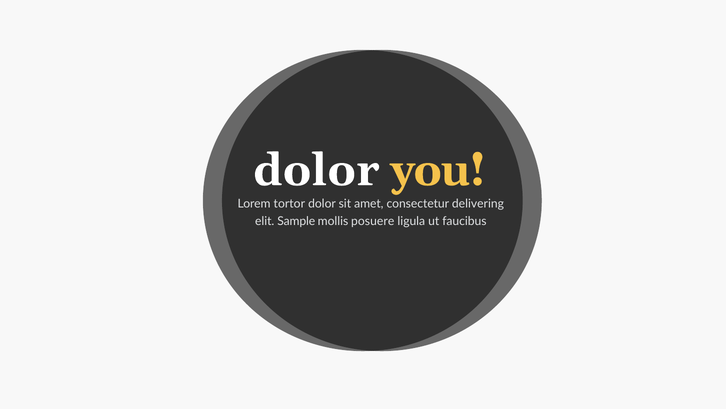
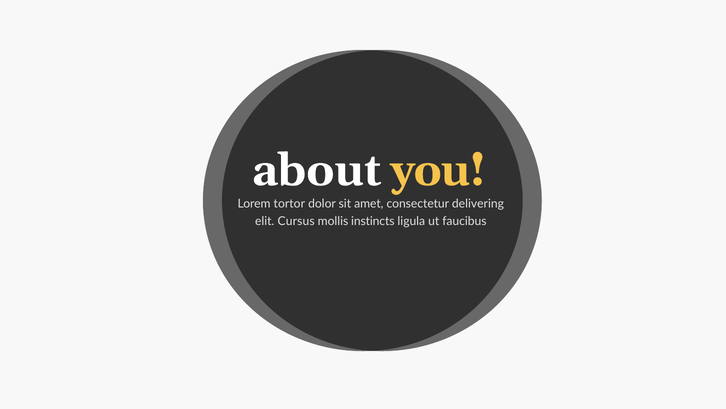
dolor: dolor -> about (317, 170)
Sample: Sample -> Cursus (296, 221)
posuere: posuere -> instincts (373, 221)
